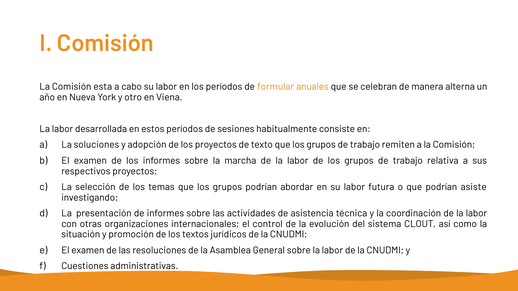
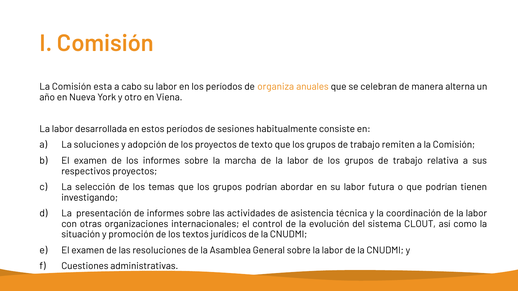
formular: formular -> organiza (276, 87)
asiste: asiste -> tienen (474, 187)
